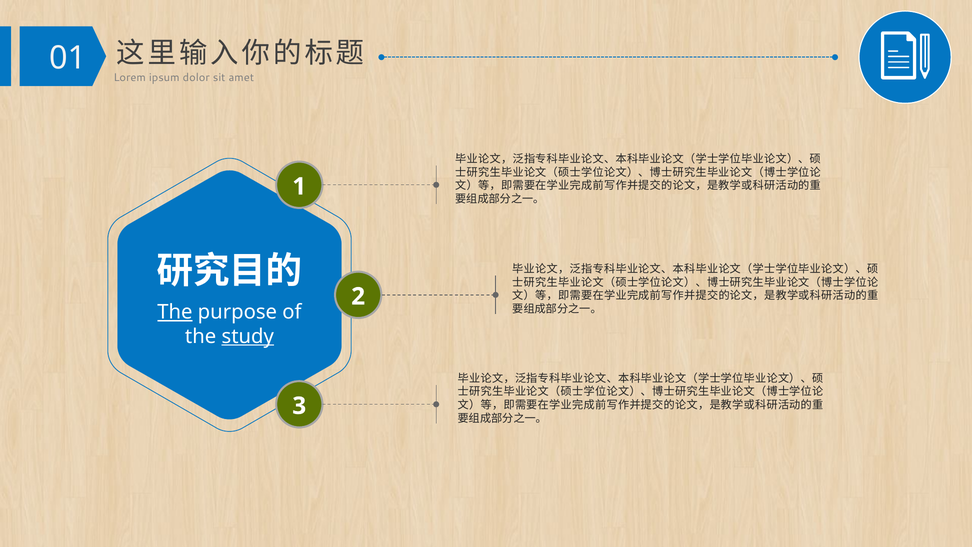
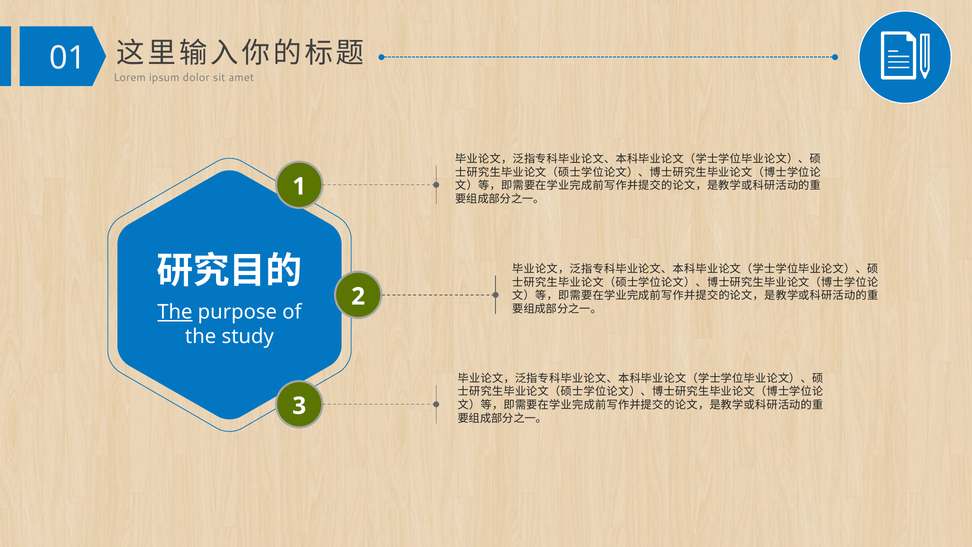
study underline: present -> none (248, 336)
